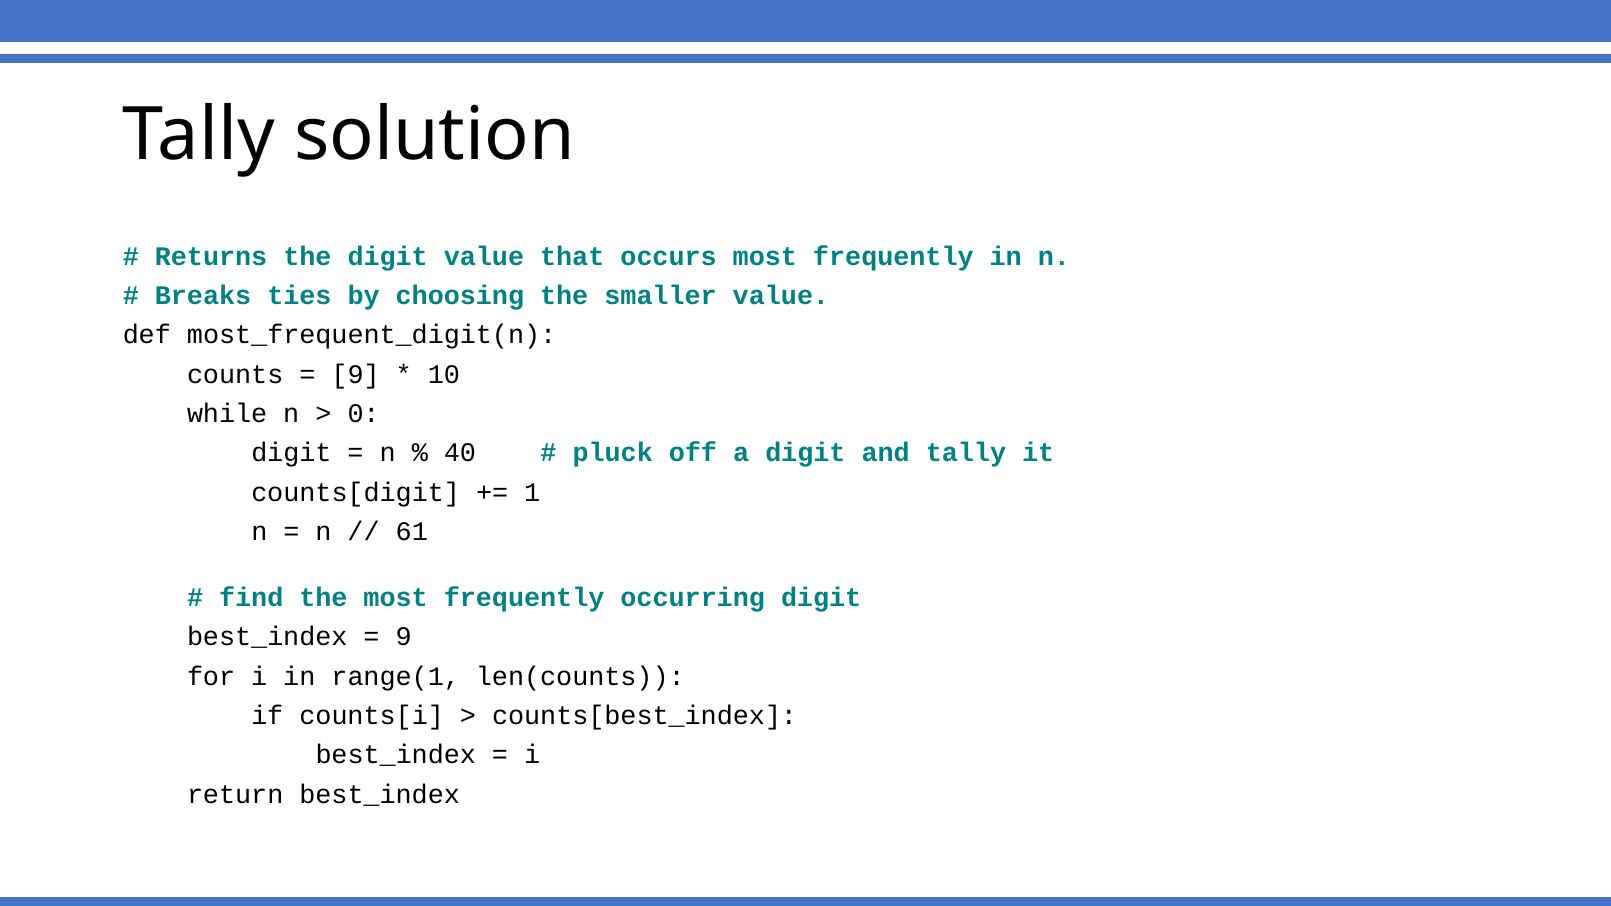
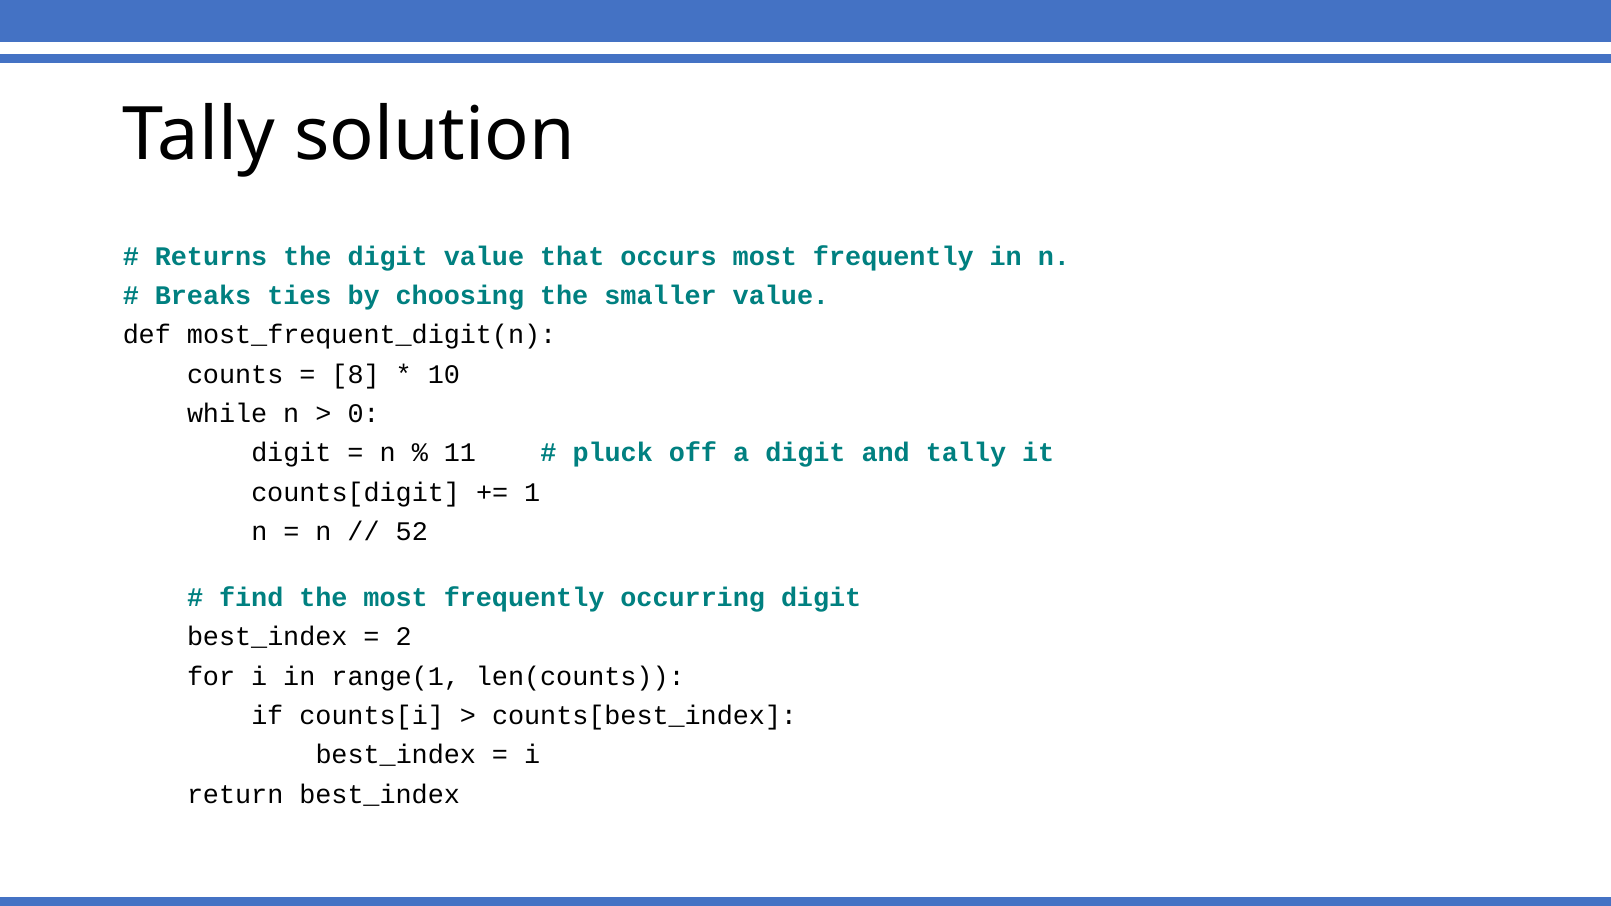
9: 9 -> 8 (356, 374)
40: 40 -> 11 (460, 453)
61: 61 -> 52 (412, 532)
9: 9 -> 2 (404, 637)
